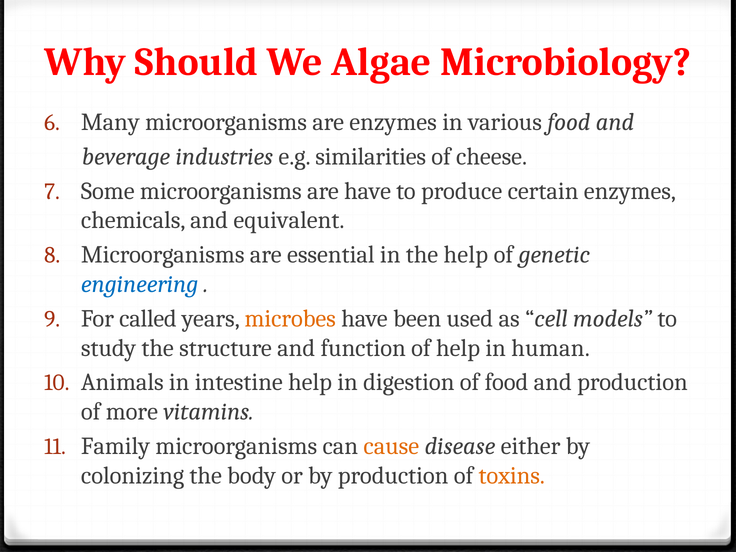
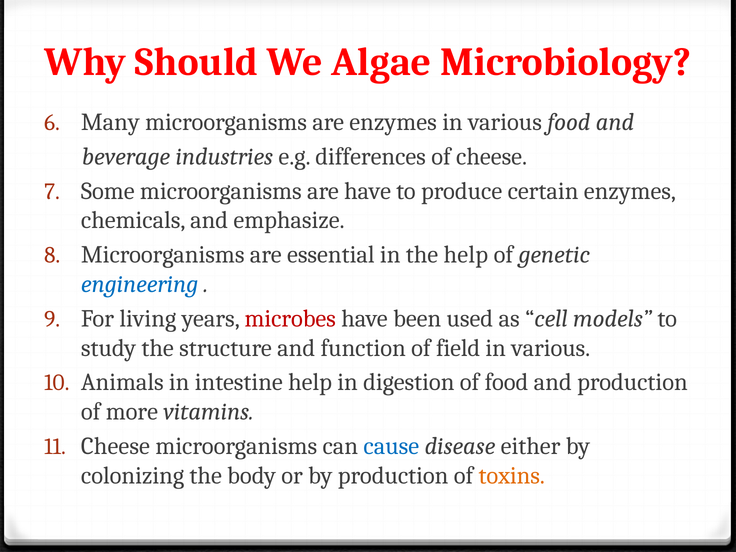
similarities: similarities -> differences (371, 157)
equivalent: equivalent -> emphasize (289, 220)
called: called -> living (148, 318)
microbes colour: orange -> red (290, 318)
of help: help -> field (458, 348)
human: human -> various (551, 348)
Family: Family -> Cheese (115, 446)
cause colour: orange -> blue (391, 446)
